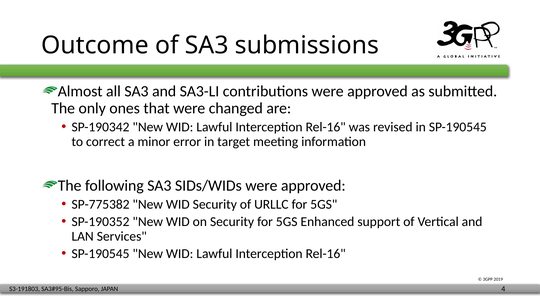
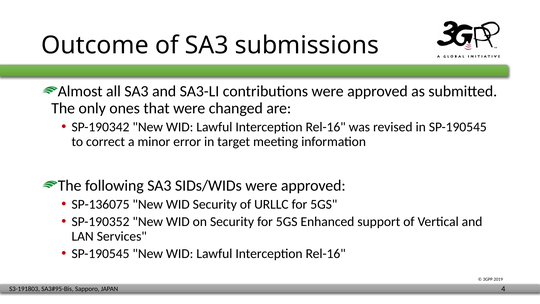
SP-775382: SP-775382 -> SP-136075 (101, 204)
